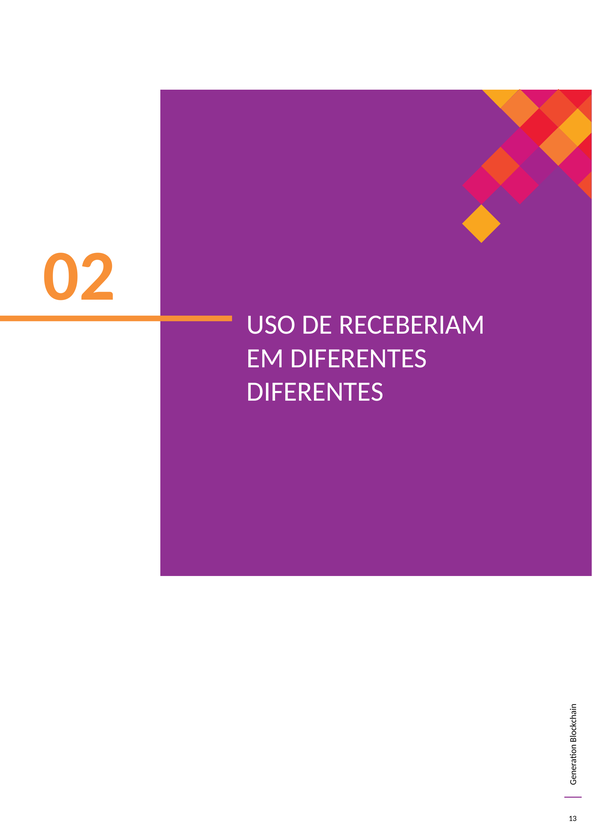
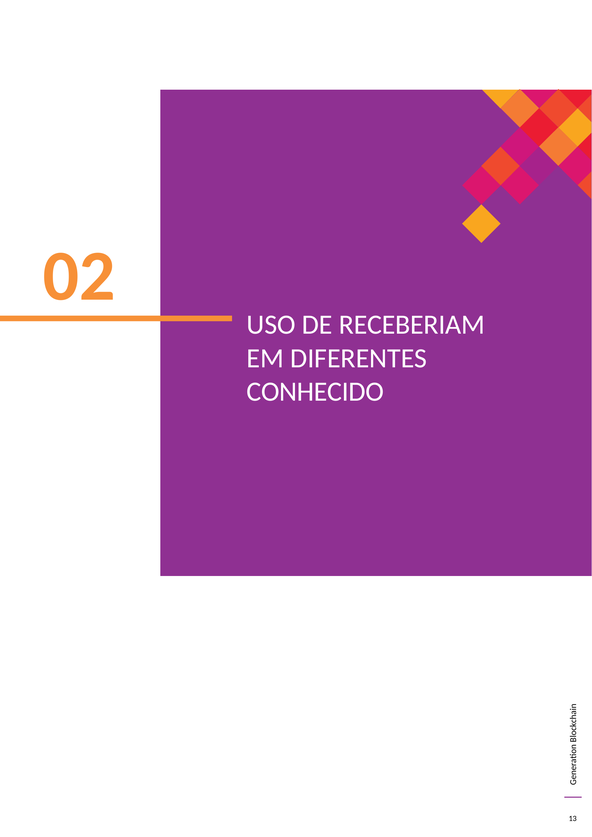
DIFERENTES: DIFERENTES -> CONHECIDO (315, 392)
